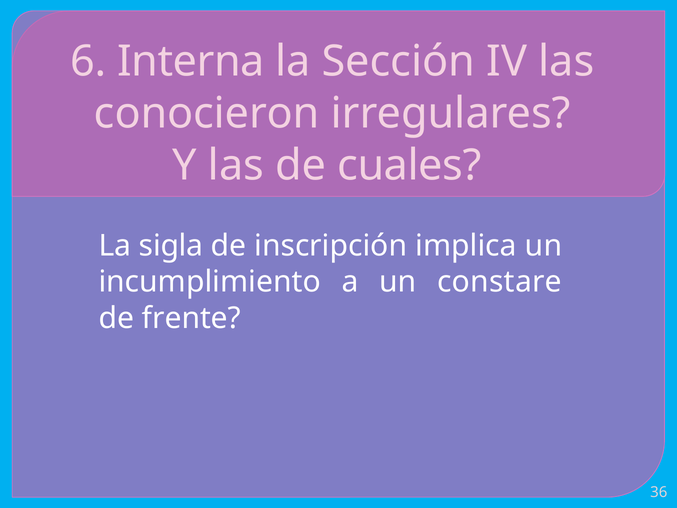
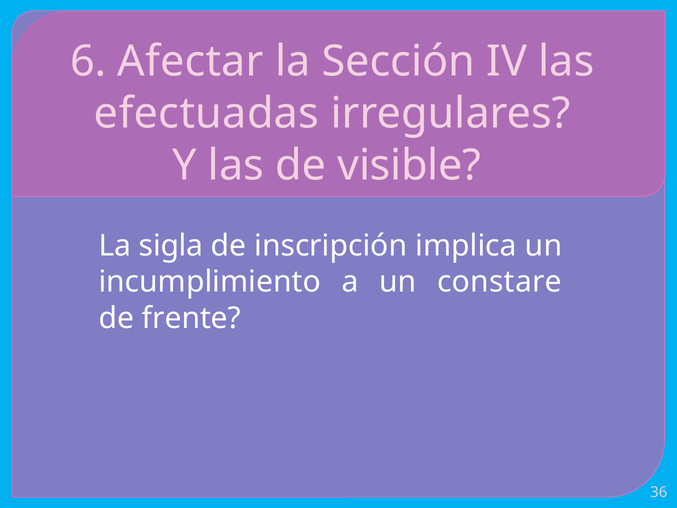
Interna: Interna -> Afectar (191, 62)
conocieron: conocieron -> efectuadas (207, 114)
cuales: cuales -> visible (409, 166)
